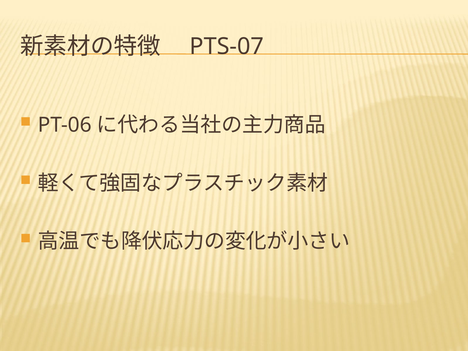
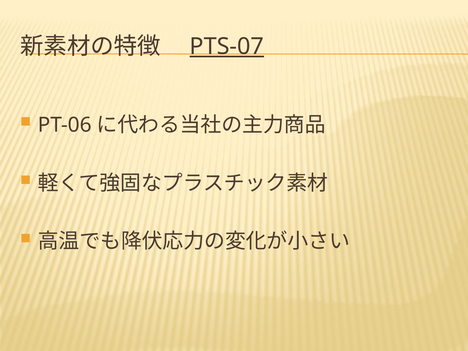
PTS-07 underline: none -> present (227, 46)
